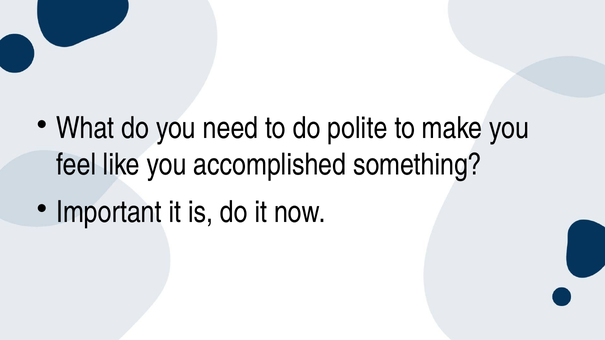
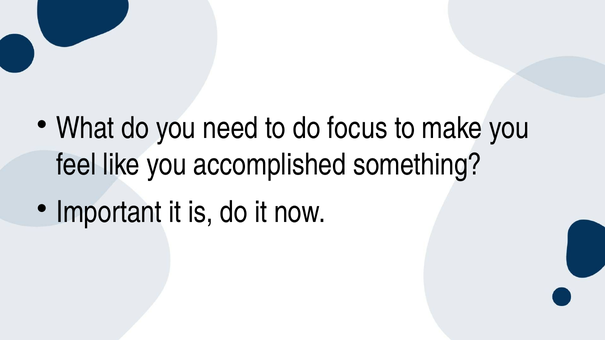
polite: polite -> focus (357, 128)
